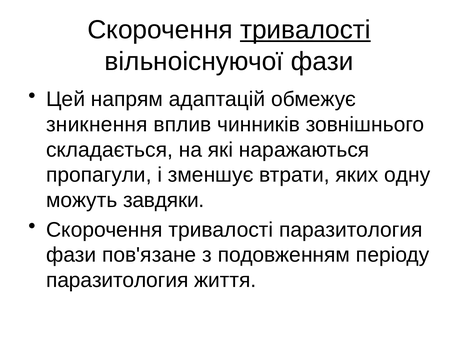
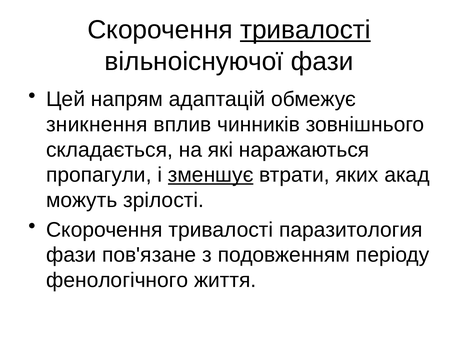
зменшує underline: none -> present (211, 175)
одну: одну -> акад (407, 175)
завдяки: завдяки -> зрілості (164, 200)
паразитология: паразитология -> фенологічного (117, 280)
